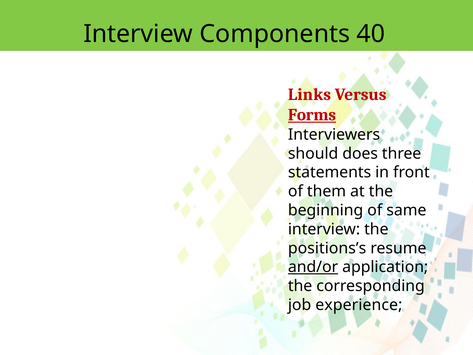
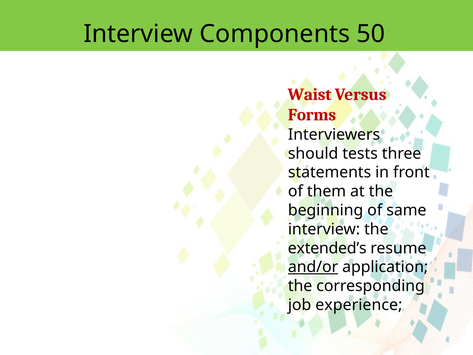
40: 40 -> 50 (371, 34)
Links: Links -> Waist (310, 94)
Forms underline: present -> none (312, 115)
does: does -> tests (360, 153)
positions’s: positions’s -> extended’s (327, 248)
